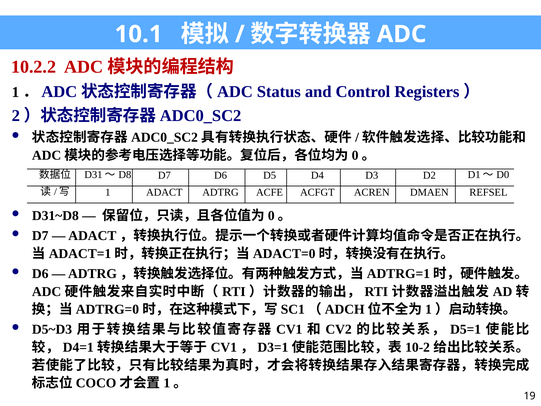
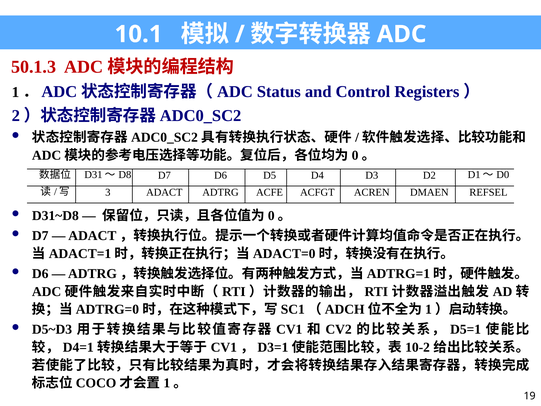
10.2.2: 10.2.2 -> 50.1.3 (34, 67)
1: 1 -> 3 (108, 192)
